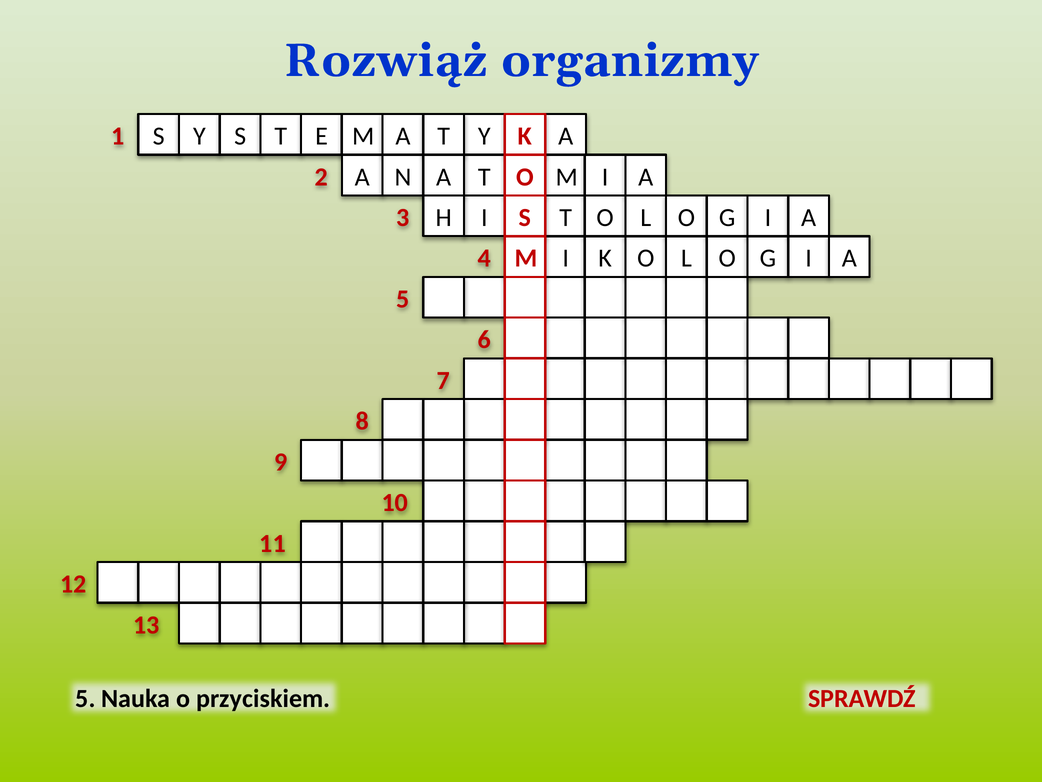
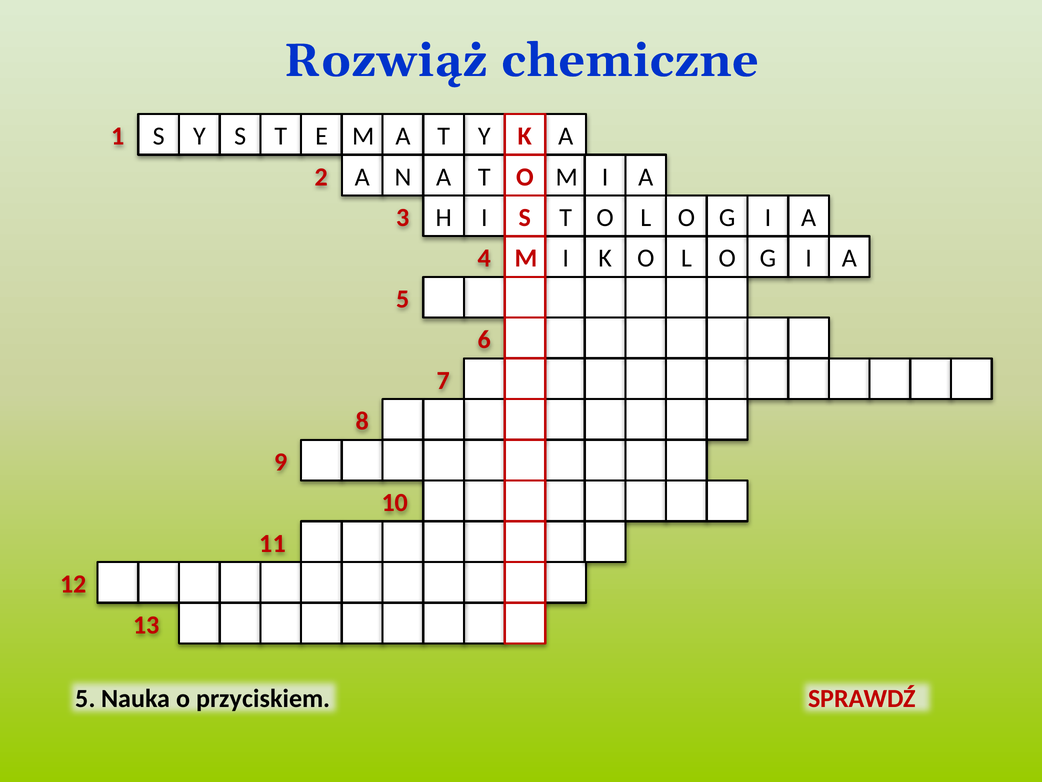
organizmy: organizmy -> chemiczne (630, 61)
